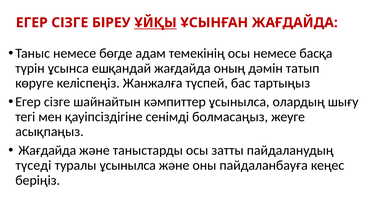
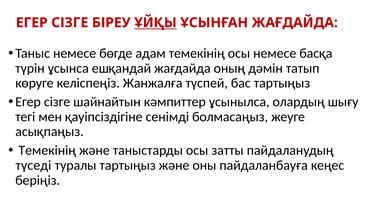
Жағдайда: Жағдайда -> Темекінің (47, 150)
туралы ұсынылса: ұсынылса -> тартыңыз (128, 165)
